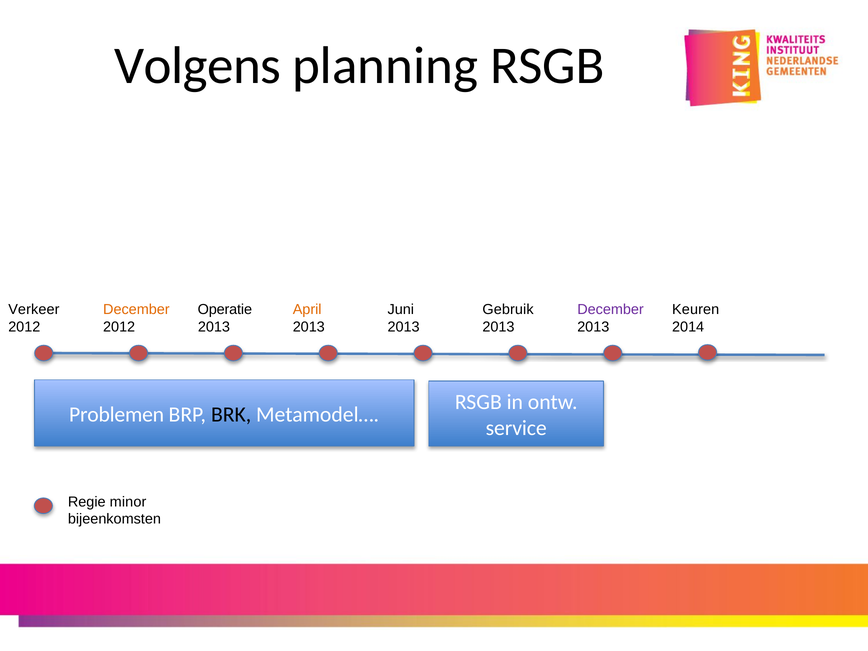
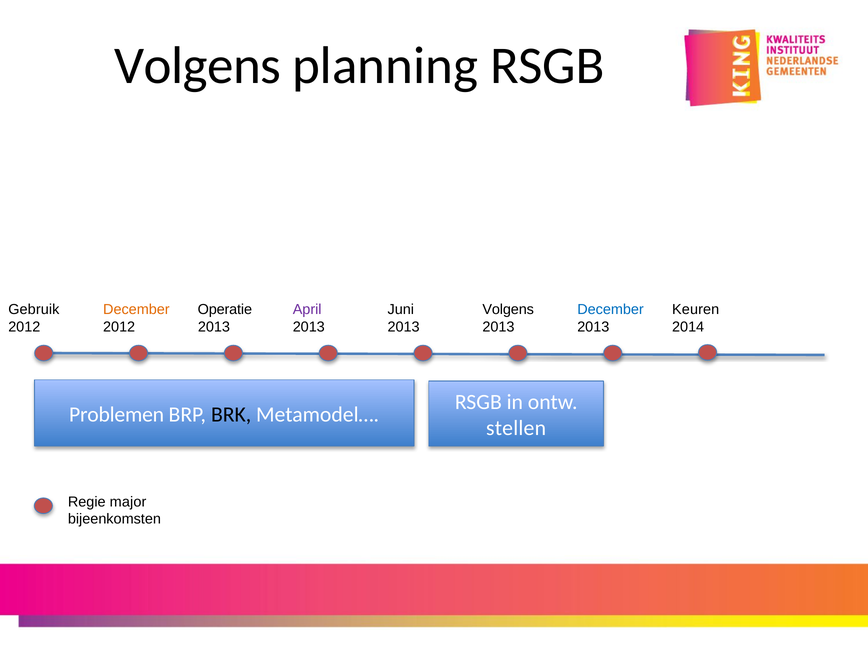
Verkeer: Verkeer -> Gebruik (34, 310)
April colour: orange -> purple (307, 310)
Gebruik: Gebruik -> Volgens (508, 310)
December colour: purple -> blue (611, 310)
service: service -> stellen (516, 428)
minor: minor -> major (128, 502)
